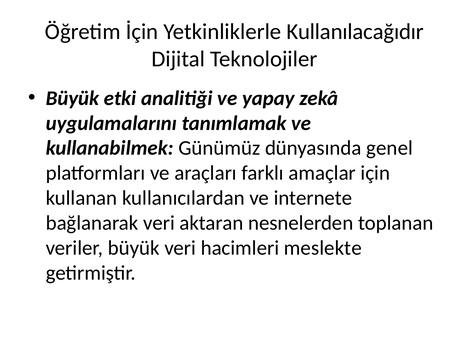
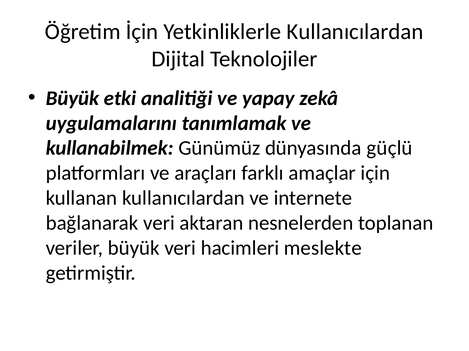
Yetkinliklerle Kullanılacağıdır: Kullanılacağıdır -> Kullanıcılardan (355, 32)
genel: genel -> güçlü (390, 148)
